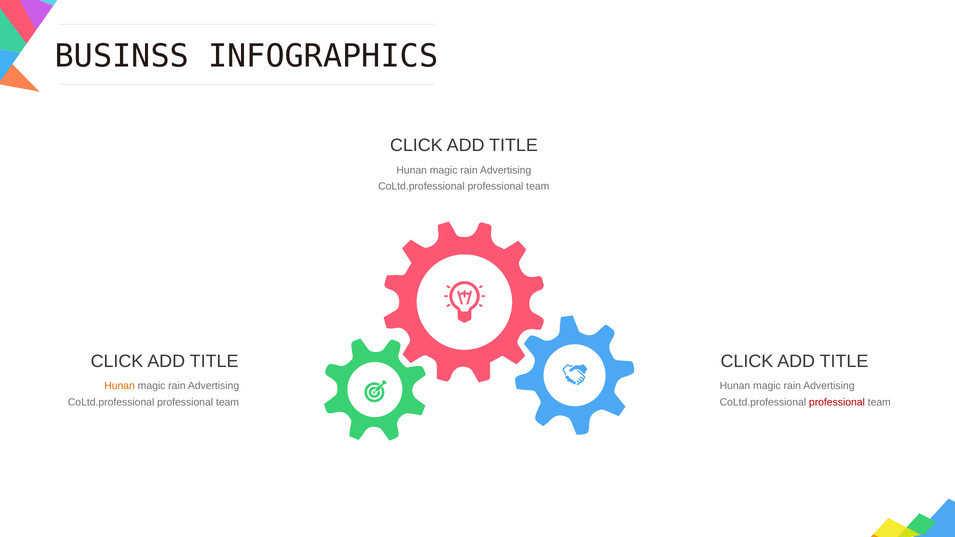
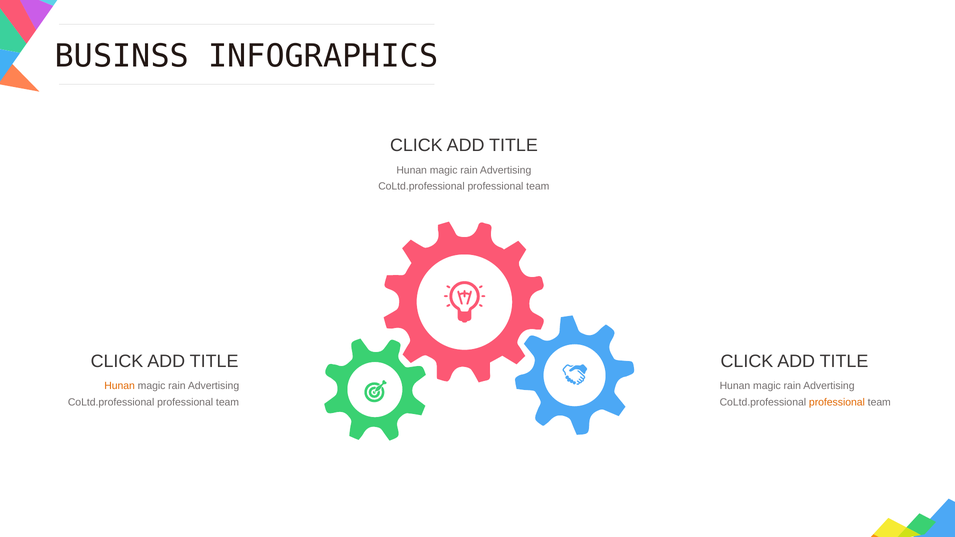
professional colour: red -> orange (837, 402)
